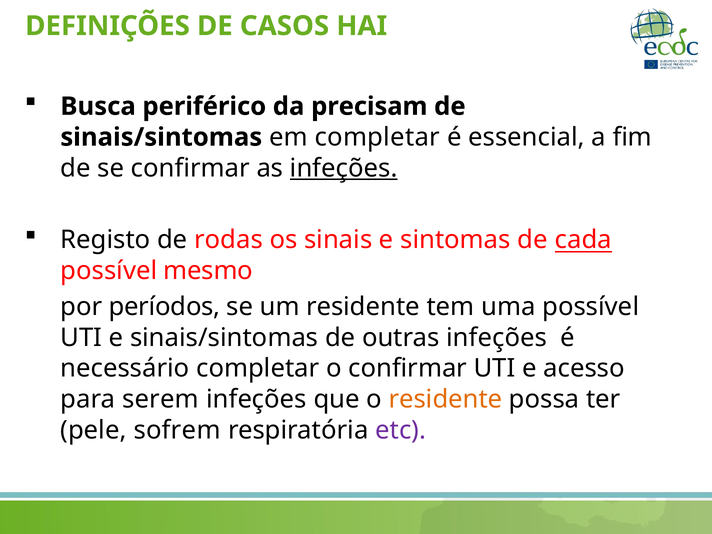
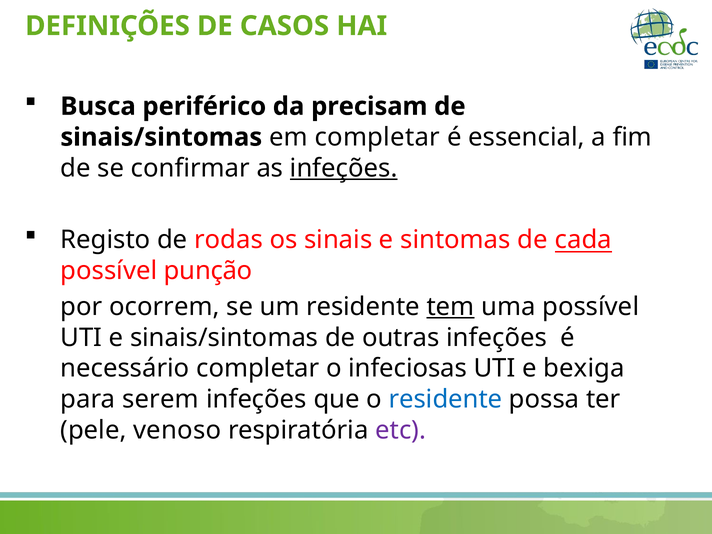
mesmo: mesmo -> punção (208, 271)
períodos: períodos -> ocorrem (164, 307)
tem underline: none -> present (451, 307)
o confirmar: confirmar -> infeciosas (408, 368)
acesso: acesso -> bexiga (584, 368)
residente colour: orange -> blue (445, 399)
sofrem: sofrem -> venoso (177, 430)
